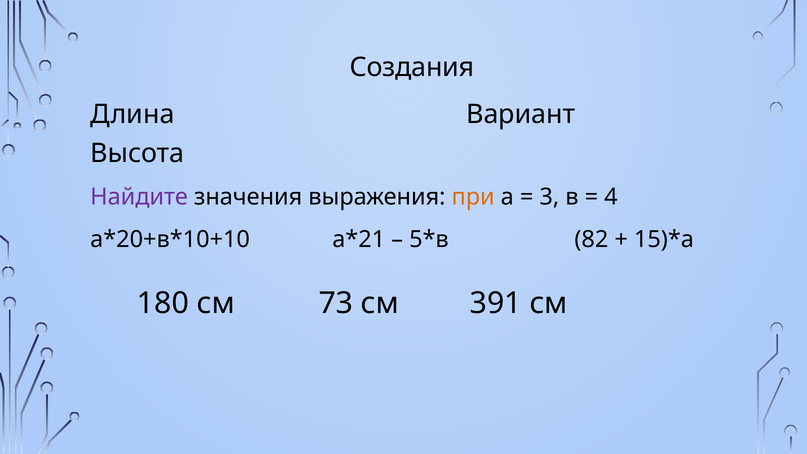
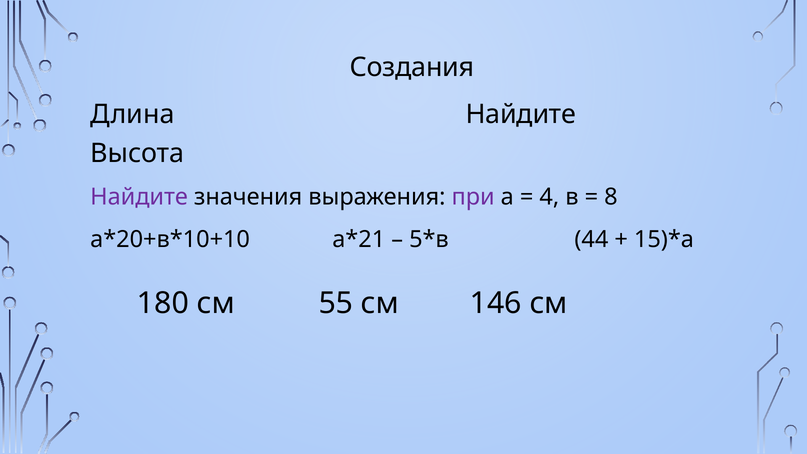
Длина Вариант: Вариант -> Найдите (521, 114)
при colour: orange -> purple (473, 197)
3: 3 -> 4 (549, 197)
4: 4 -> 8 (611, 197)
82: 82 -> 44 (591, 239)
73: 73 -> 55 (336, 303)
391: 391 -> 146 (496, 303)
